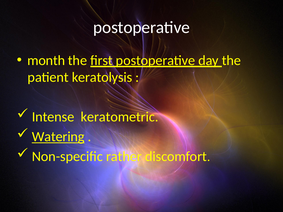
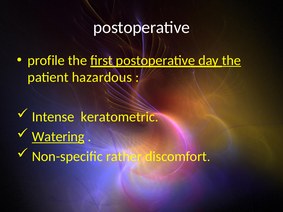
month: month -> profile (46, 60)
the underline: none -> present (231, 60)
keratolysis: keratolysis -> hazardous (102, 77)
